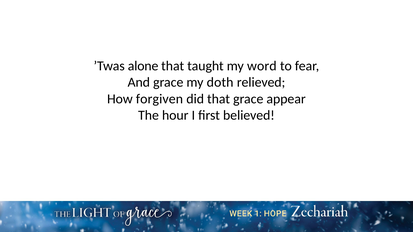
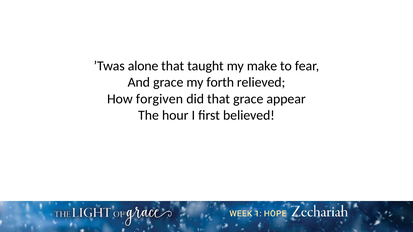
word: word -> make (262, 66)
doth: doth -> forth (220, 83)
